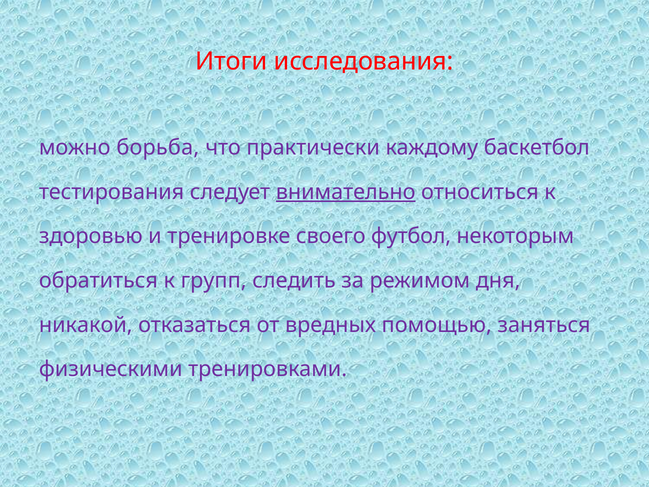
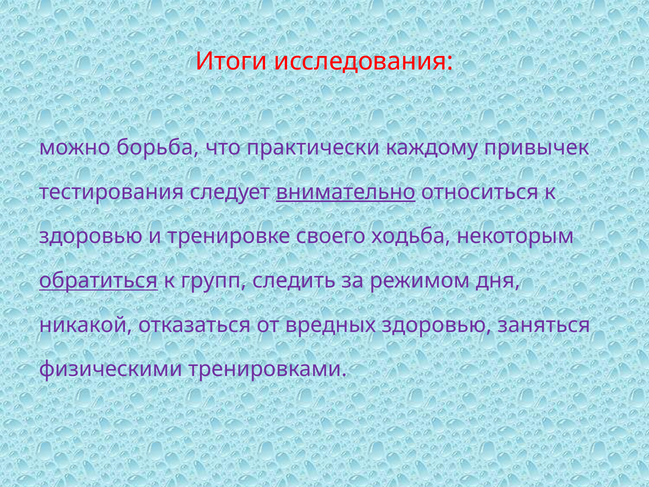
баскетбол: баскетбол -> привычек (537, 148)
футбол: футбол -> ходьба (411, 236)
обратиться underline: none -> present (98, 281)
вредных помощью: помощью -> здоровью (437, 325)
